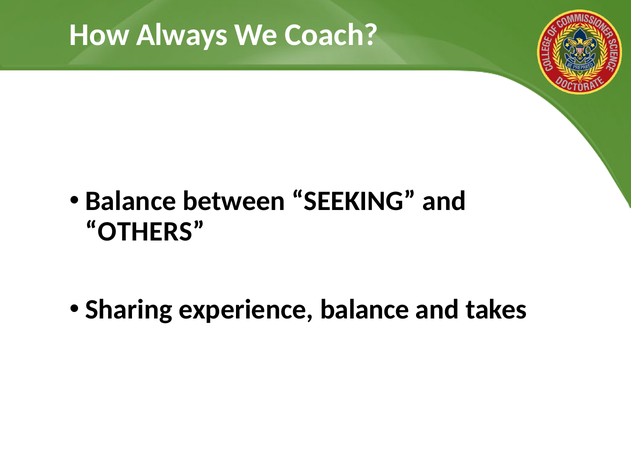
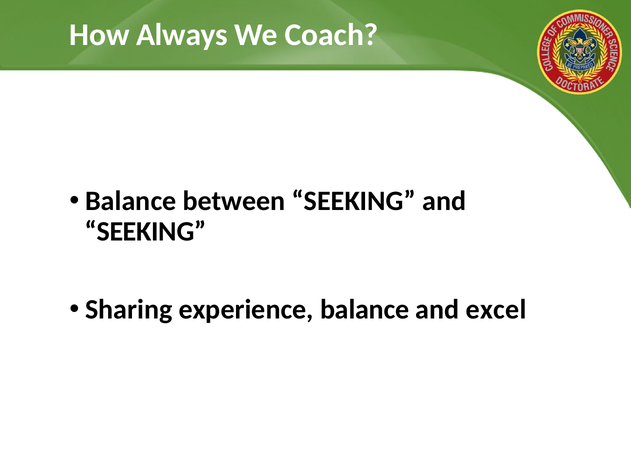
OTHERS: OTHERS -> SEEKING (146, 232)
takes: takes -> excel (496, 310)
